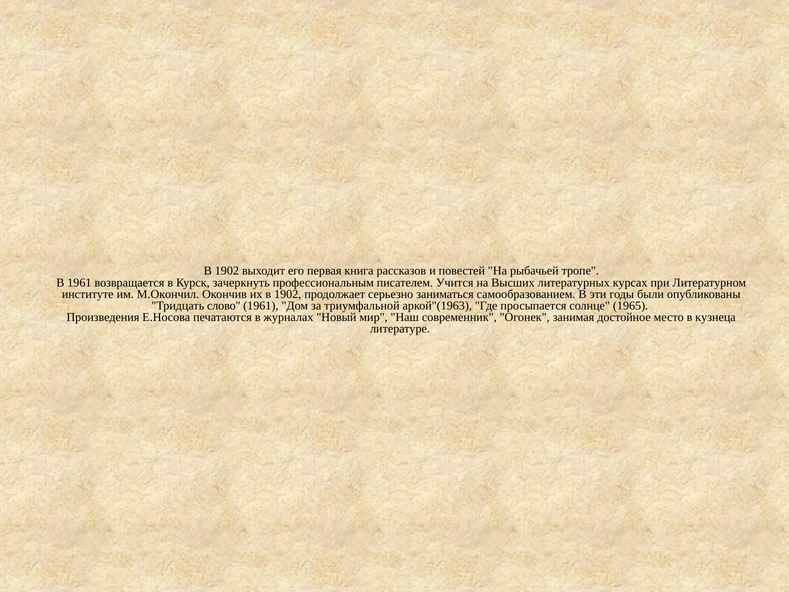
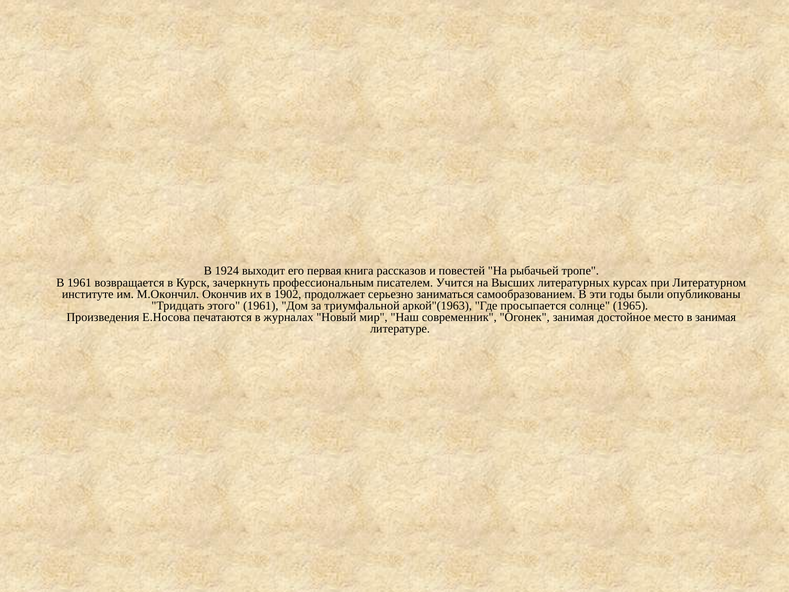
1902: 1902 -> 1924 (227, 271)
слово: слово -> этого (224, 306)
в кузнеца: кузнеца -> занимая (716, 317)
